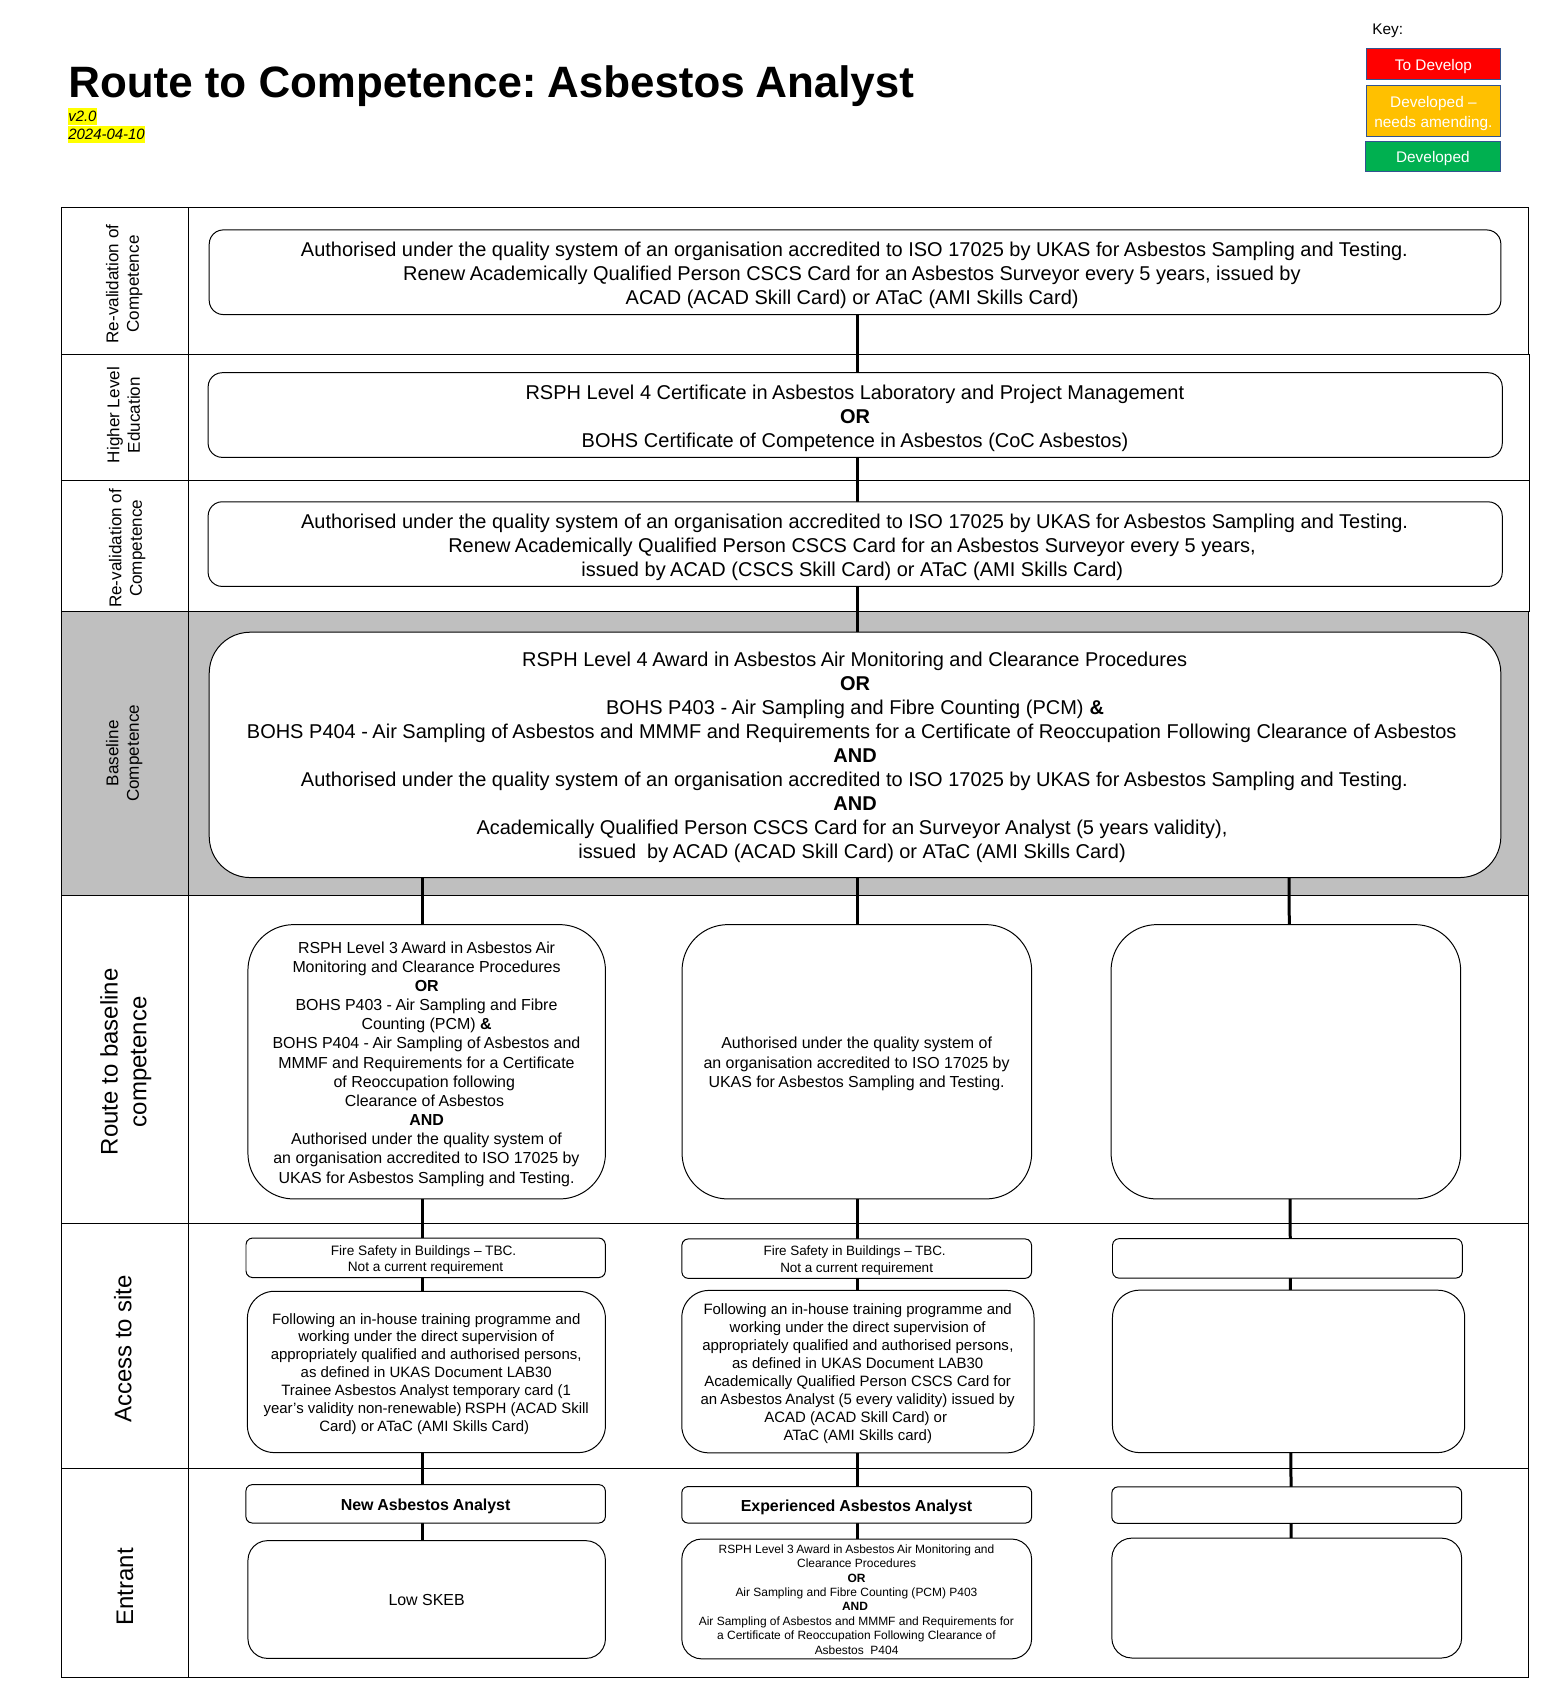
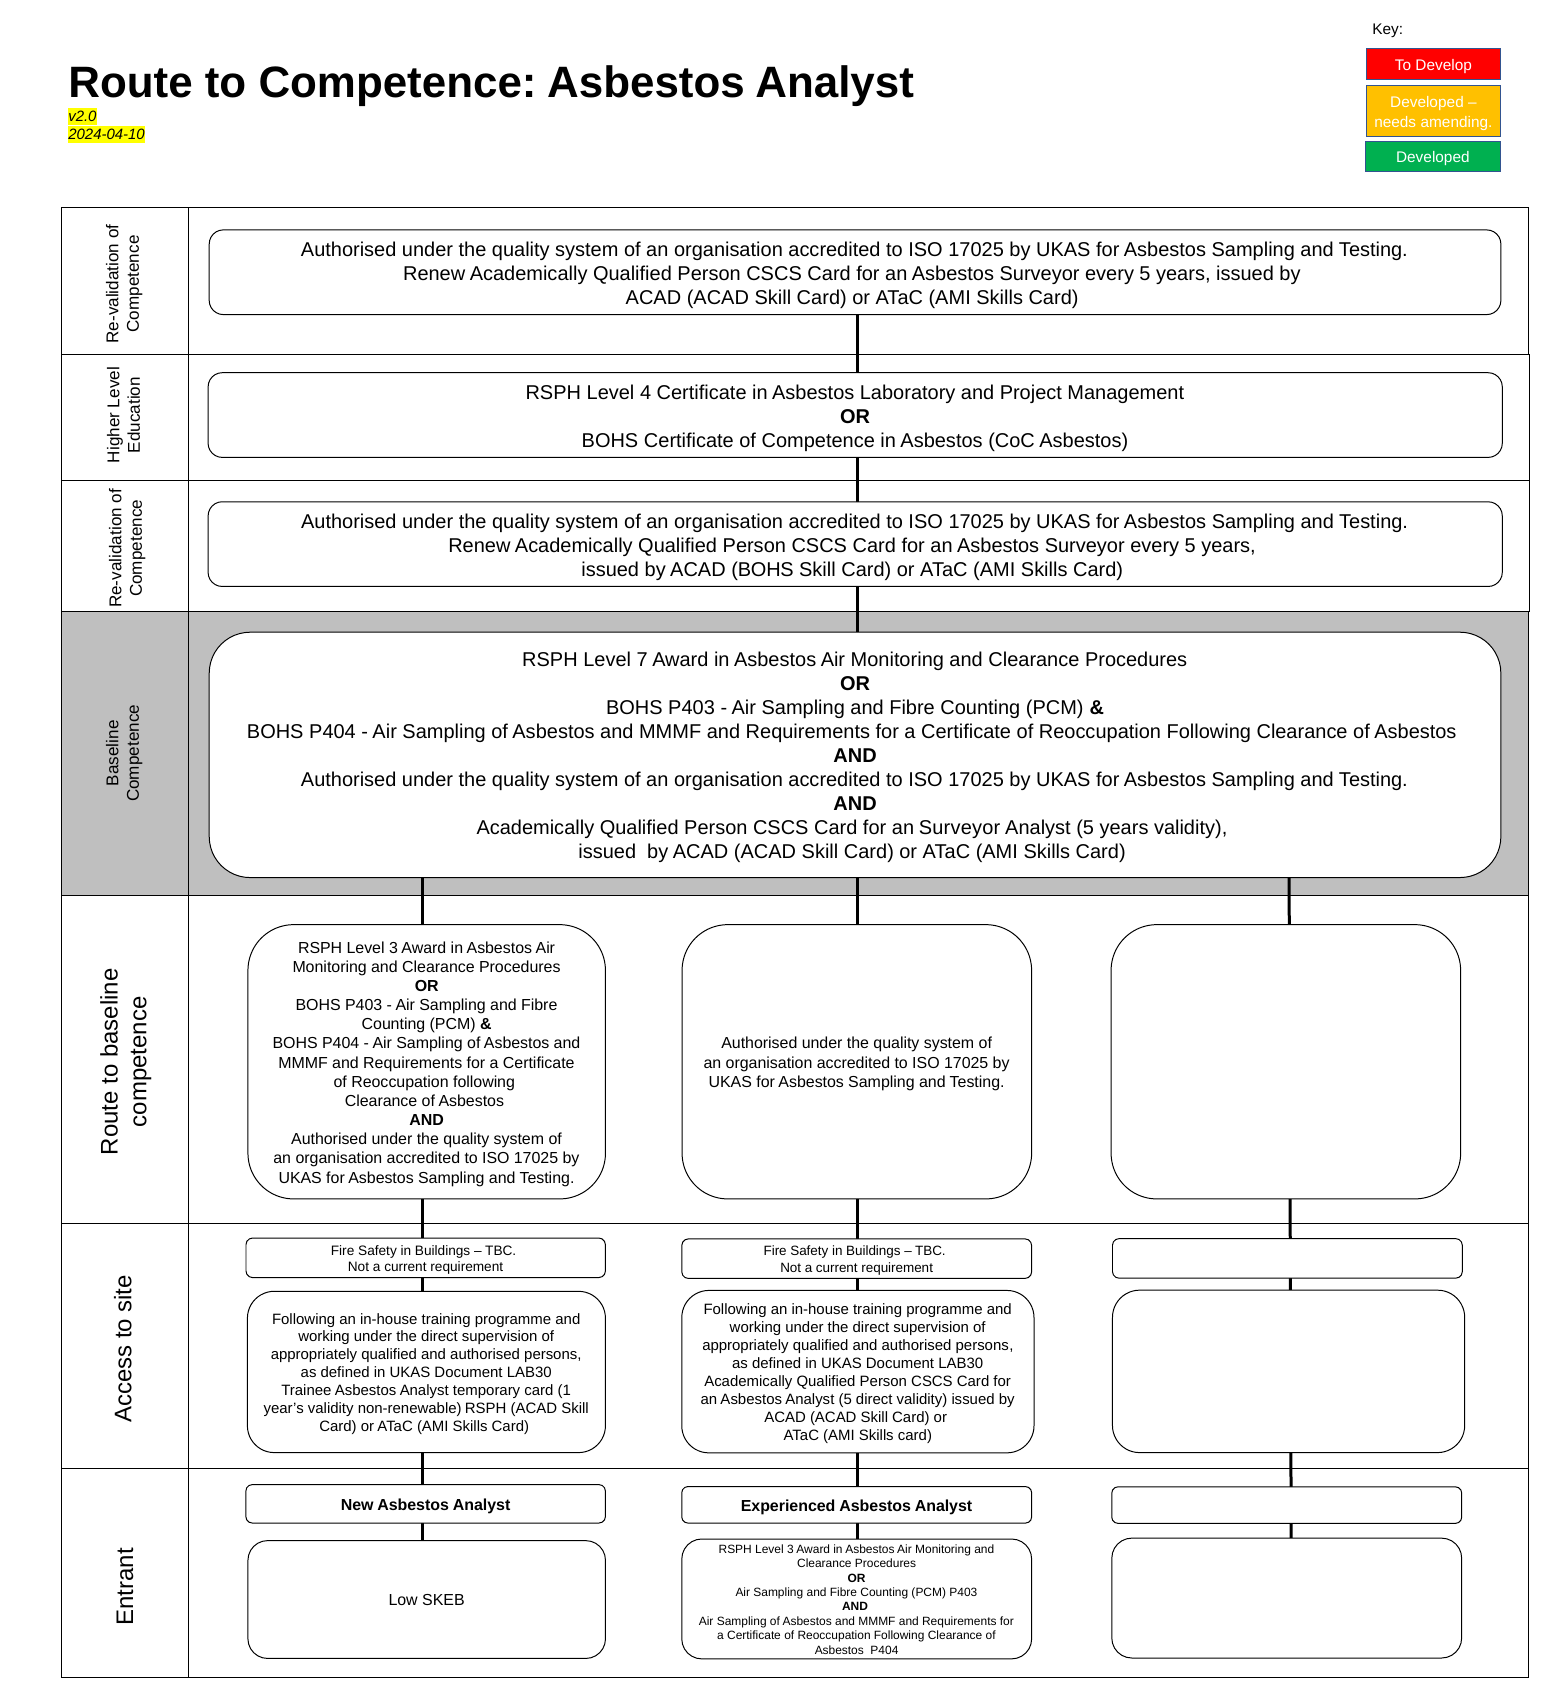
ACAD CSCS: CSCS -> BOHS (763, 569)
4: 4 -> 7 (642, 660)
5 every: every -> direct (874, 1399)
